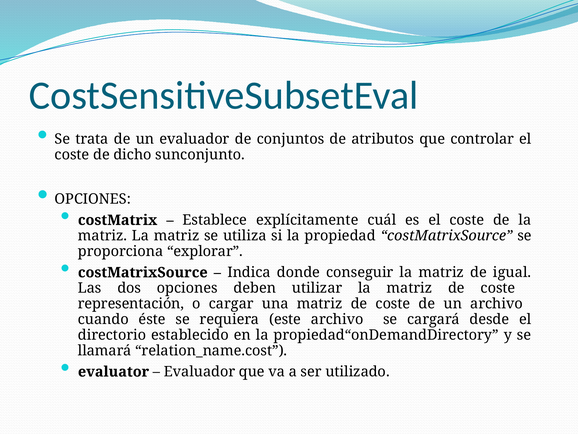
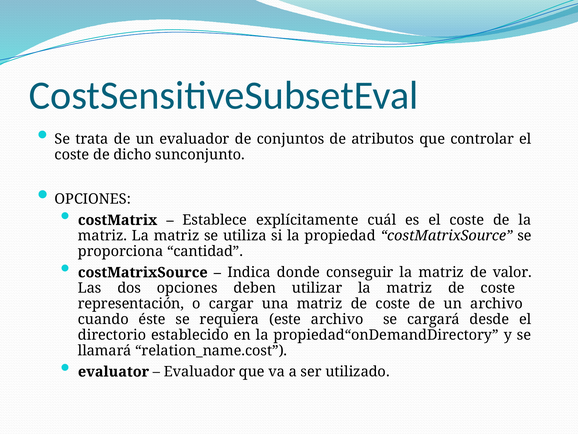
explorar: explorar -> cantidad (205, 251)
igual: igual -> valor (512, 272)
